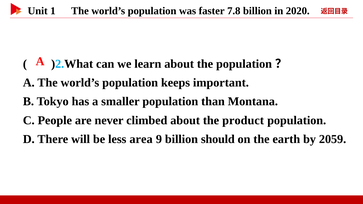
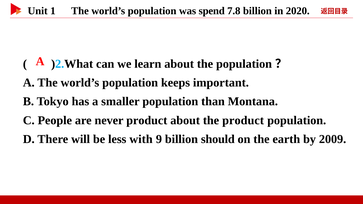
faster: faster -> spend (212, 11)
never climbed: climbed -> product (147, 120)
area: area -> with (141, 139)
2059: 2059 -> 2009 (333, 139)
